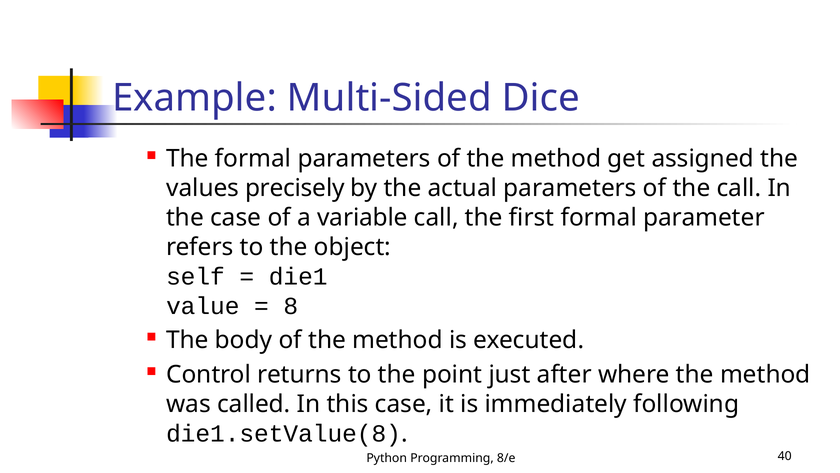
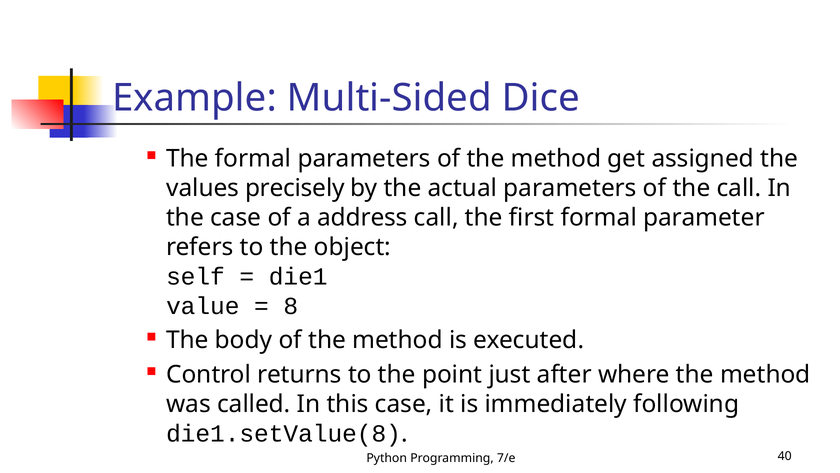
variable: variable -> address (362, 217)
8/e: 8/e -> 7/e (506, 458)
